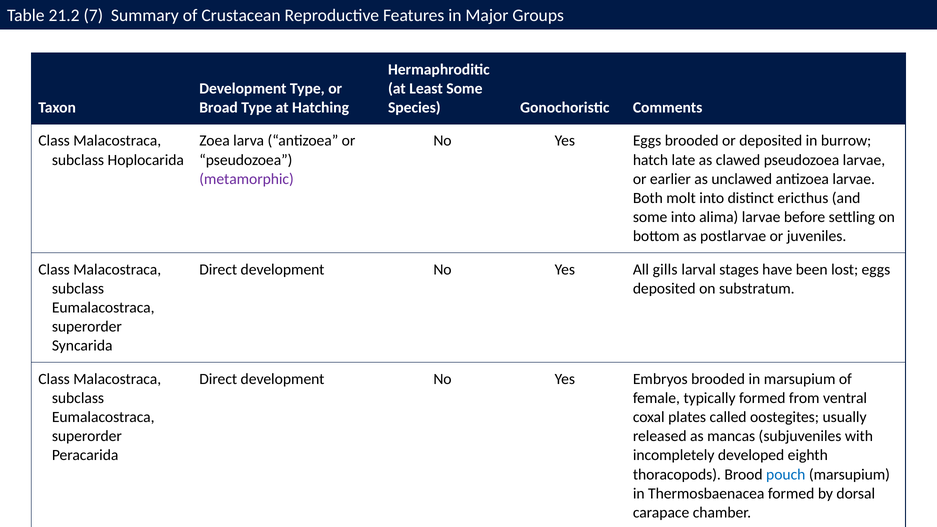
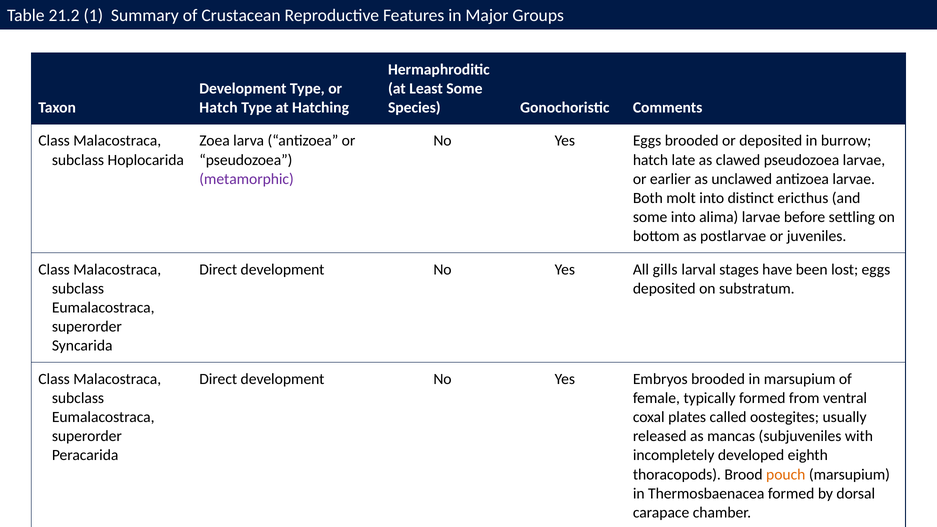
7: 7 -> 1 (93, 15)
Broad: Broad -> Hatch (218, 108)
pouch colour: blue -> orange (786, 474)
